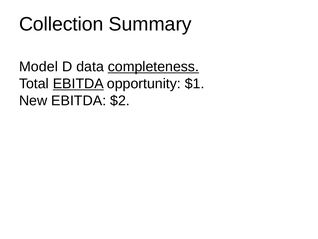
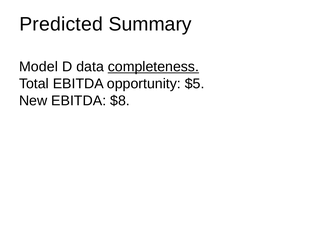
Collection: Collection -> Predicted (61, 24)
EBITDA underline: present -> none (78, 84)
$1: $1 -> $5 (195, 84)
$2: $2 -> $8 (120, 101)
